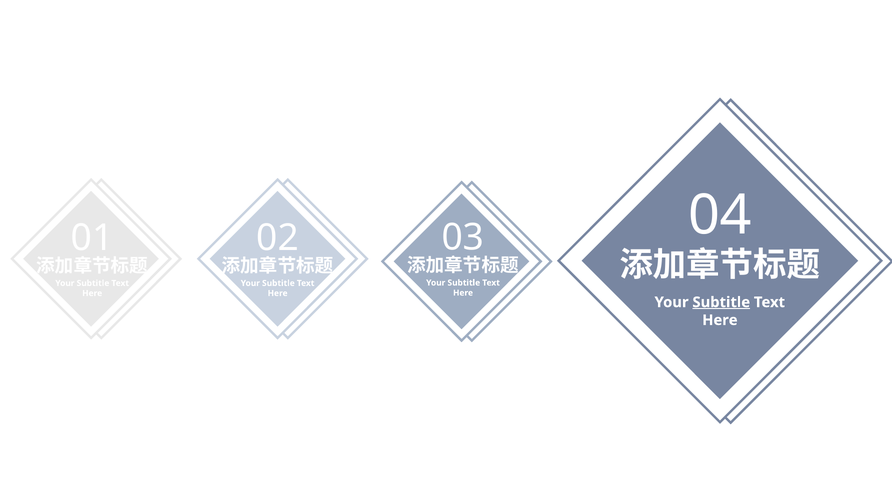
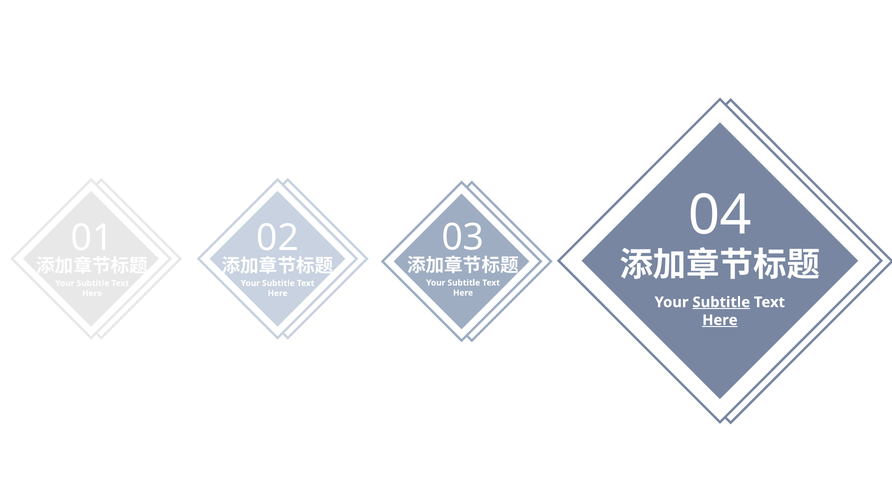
Here underline: none -> present (720, 320)
